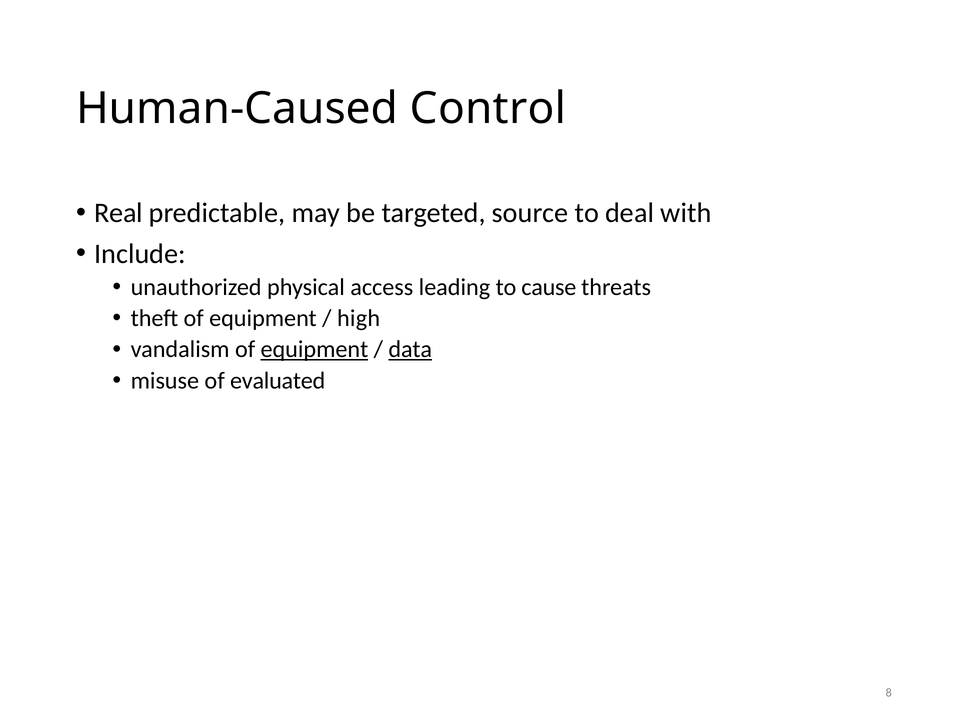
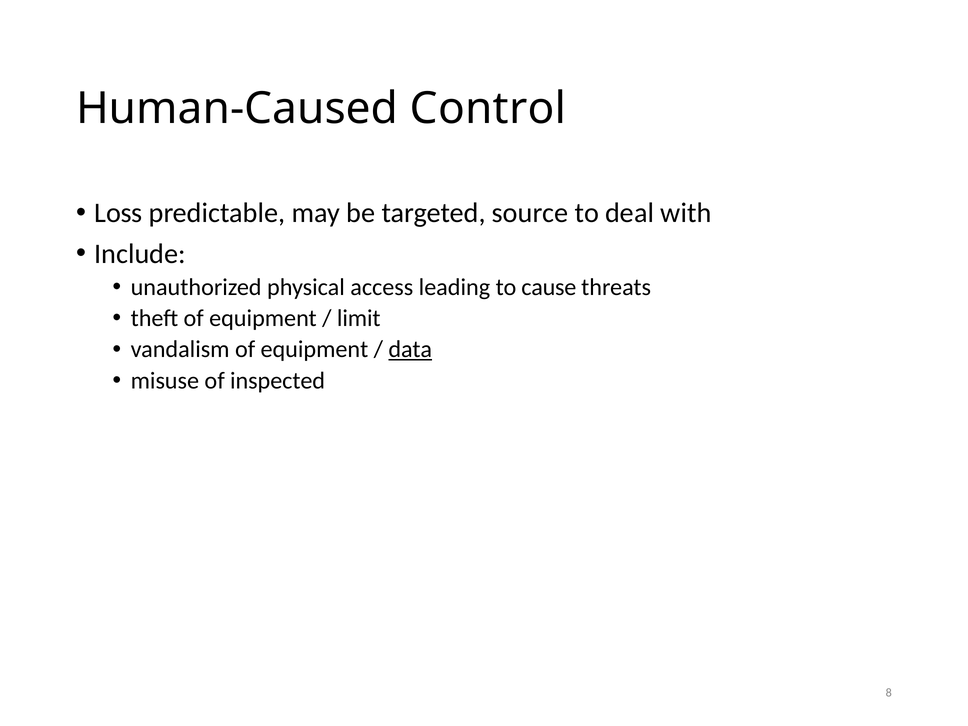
Real: Real -> Loss (118, 213)
high: high -> limit (359, 318)
equipment underline: present -> none (314, 349)
evaluated: evaluated -> inspected (278, 381)
